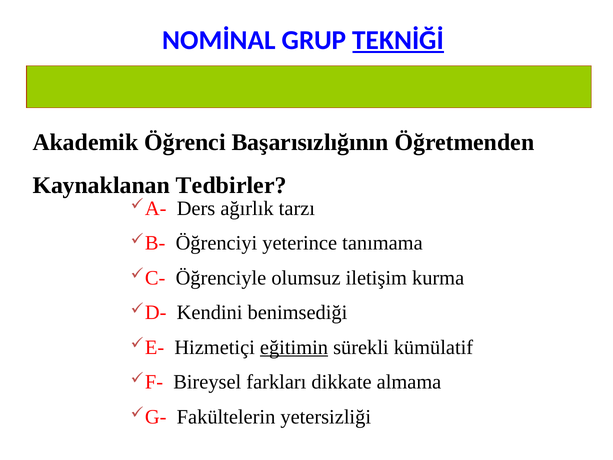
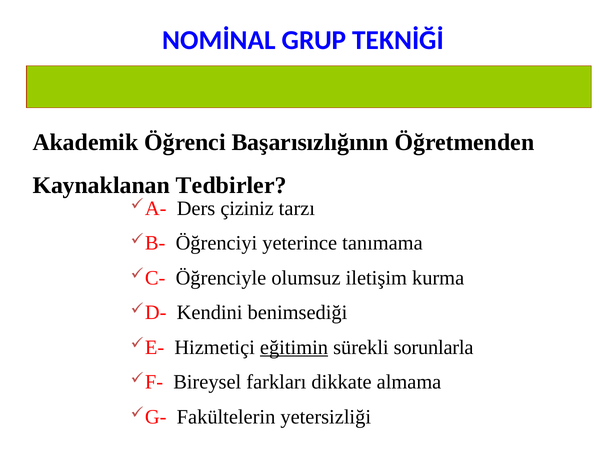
TEKNİĞİ underline: present -> none (398, 40)
ağırlık: ağırlık -> çiziniz (247, 208)
kümülatif: kümülatif -> sorunlarla (434, 347)
